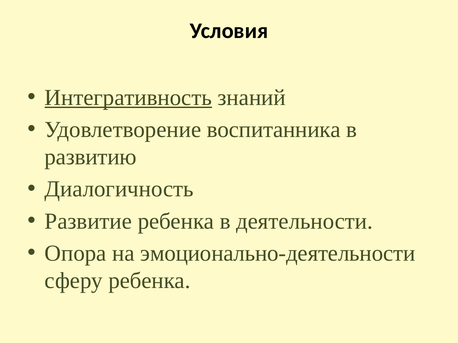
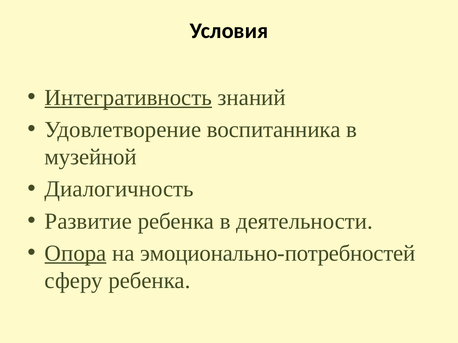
развитию: развитию -> музейной (91, 157)
Опора underline: none -> present (76, 254)
эмоционально-деятельности: эмоционально-деятельности -> эмоционально-потребностей (278, 254)
